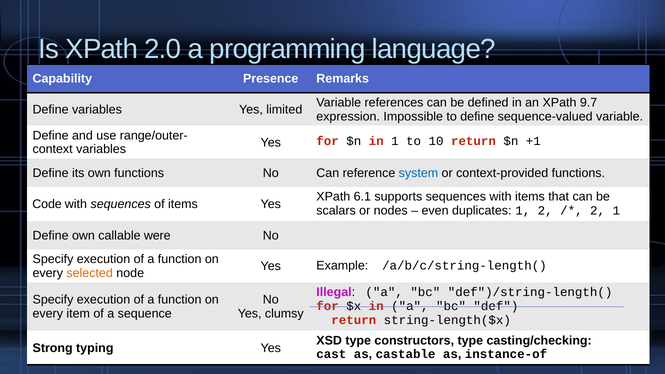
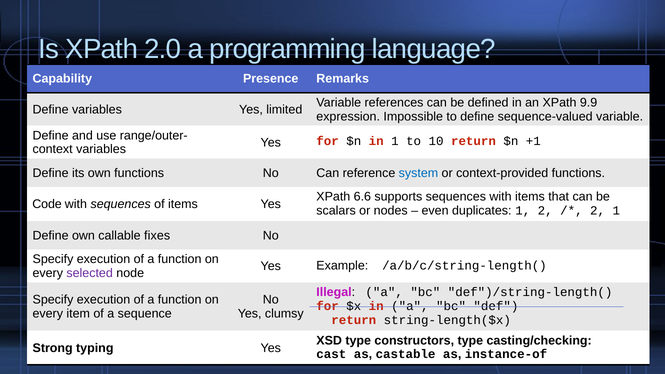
9.7: 9.7 -> 9.9 (589, 103)
6.1: 6.1 -> 6.6 (362, 197)
were: were -> fixes (157, 235)
selected colour: orange -> purple (90, 273)
